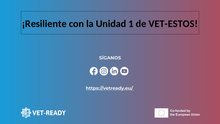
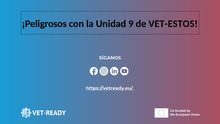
¡Resiliente: ¡Resiliente -> ¡Peligrosos (44, 24)
1: 1 -> 9 (131, 24)
